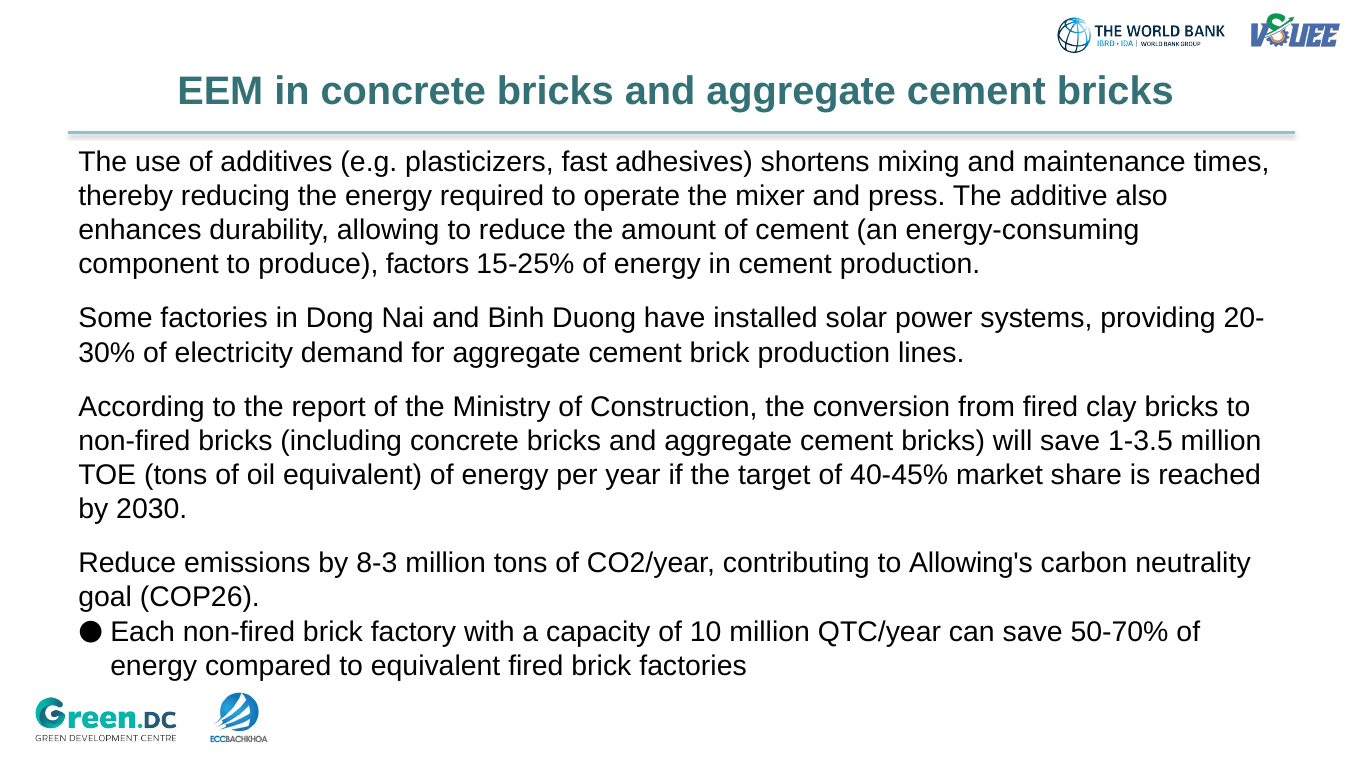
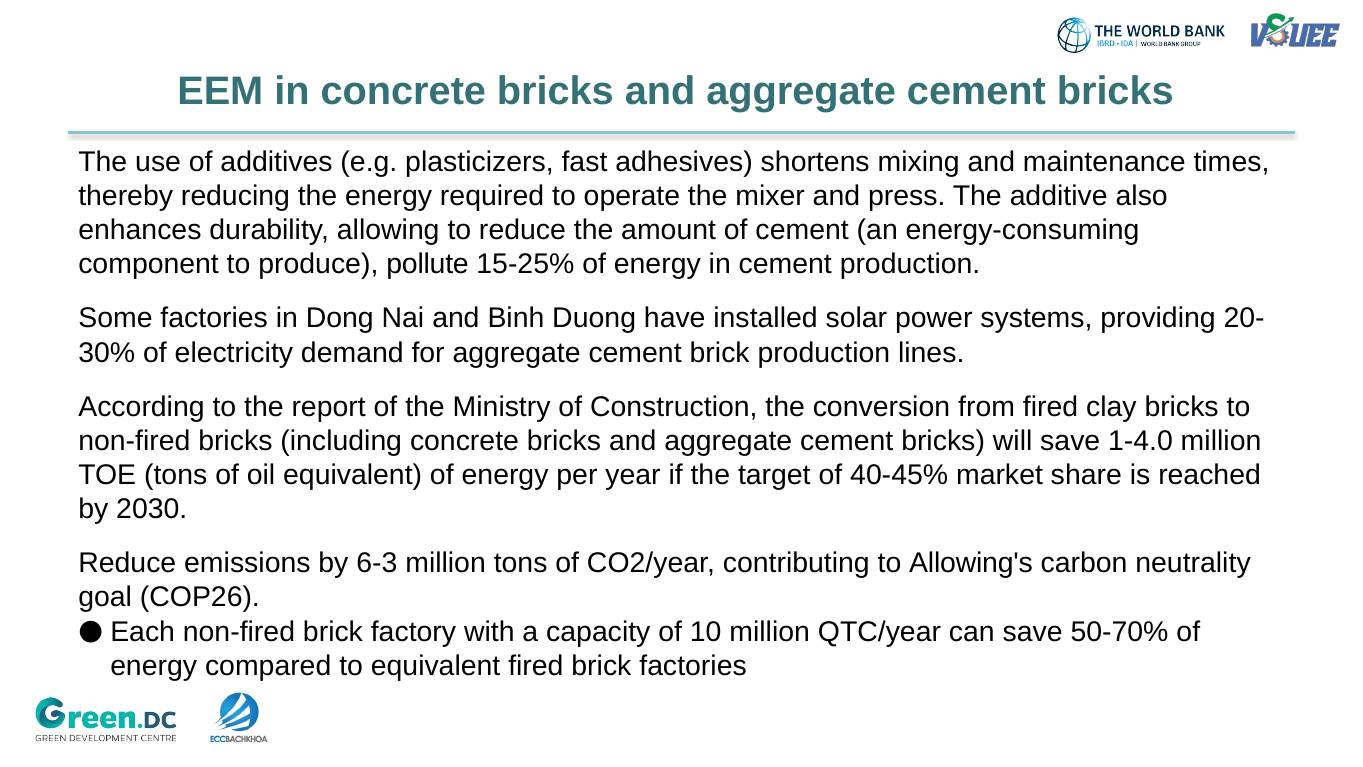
factors: factors -> pollute (428, 264)
1-3.5: 1-3.5 -> 1-4.0 (1140, 441)
8-3: 8-3 -> 6-3 (377, 563)
